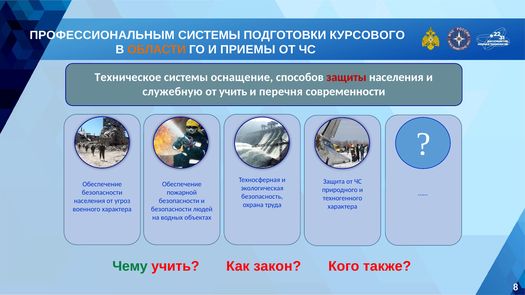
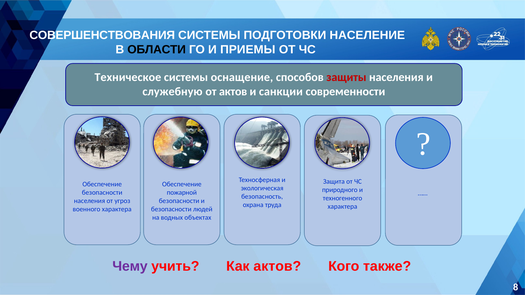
ПРОФЕССИОНАЛЬНЫМ: ПРОФЕССИОНАЛЬНЫМ -> СОВЕРШЕНСТВОВАНИЯ (102, 35)
КУРСОВОГО: КУРСОВОГО -> НАСЕЛЕНИЕ (367, 35)
ОБЛАСТИ colour: orange -> black (157, 50)
от учить: учить -> актов (233, 92)
перечня: перечня -> санкции (281, 92)
Чему colour: green -> purple (130, 267)
Как закон: закон -> актов (277, 267)
